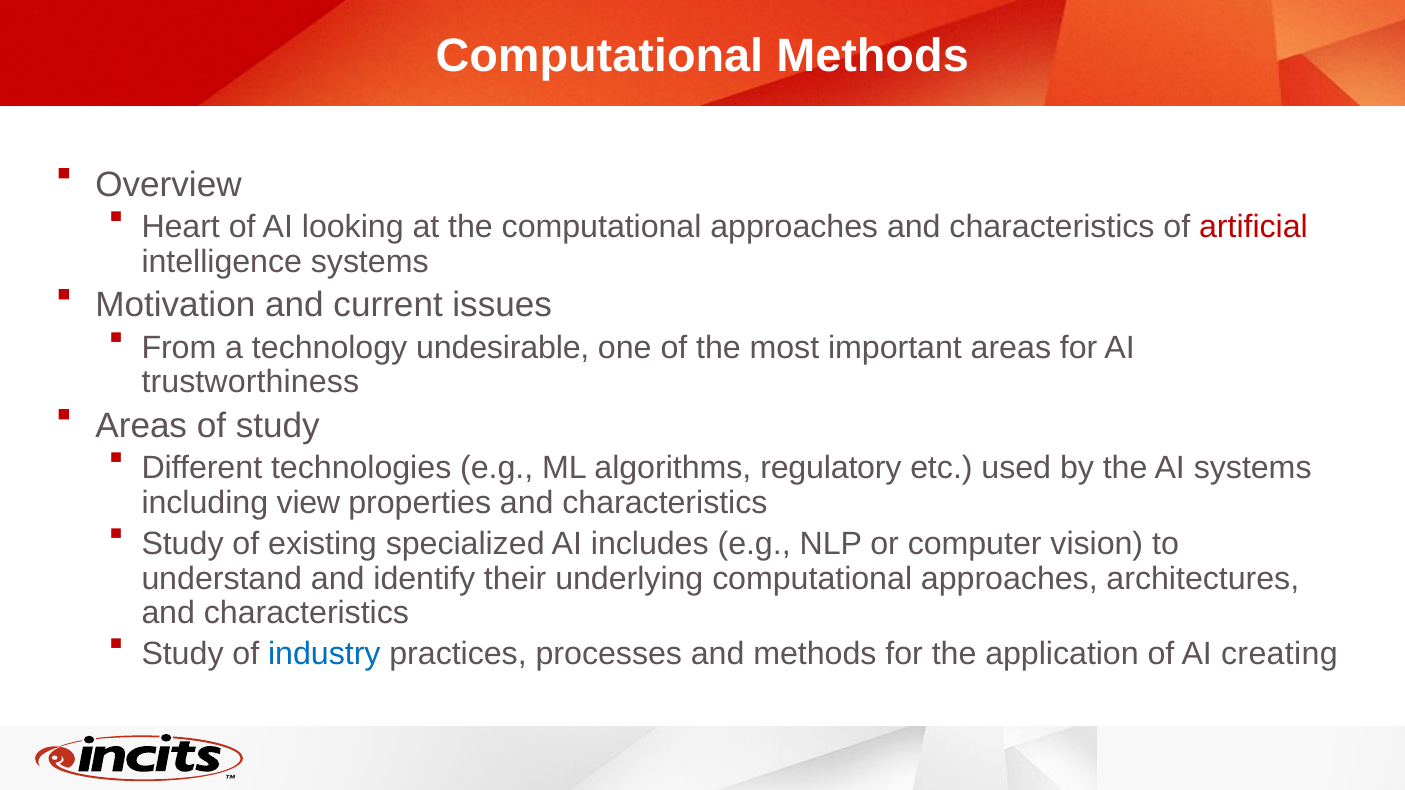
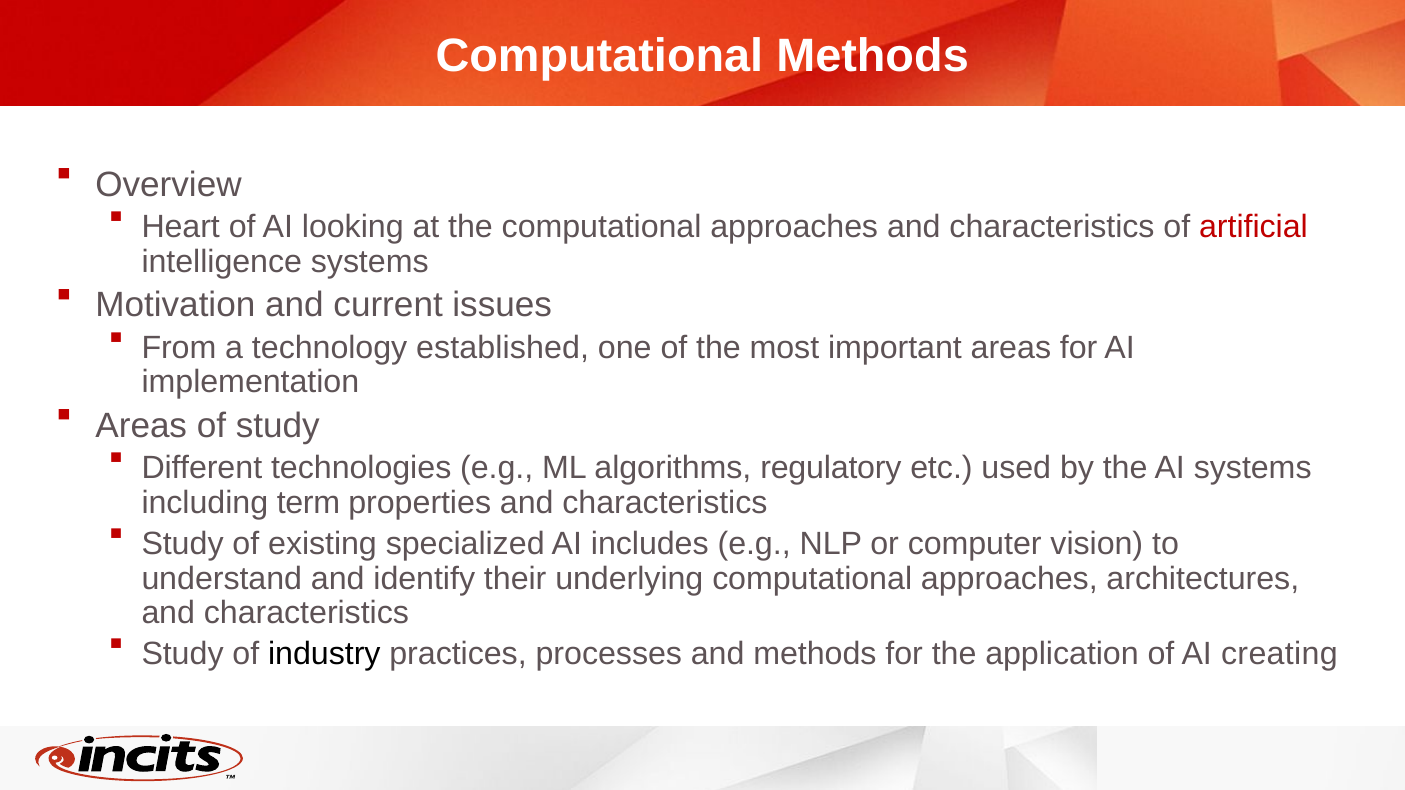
undesirable: undesirable -> established (503, 348)
trustworthiness: trustworthiness -> implementation (250, 382)
view: view -> term (308, 503)
industry colour: blue -> black (324, 655)
